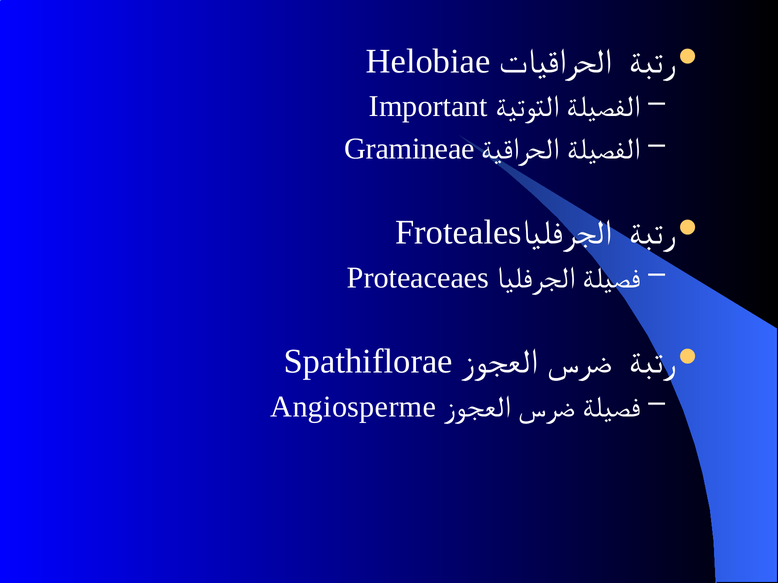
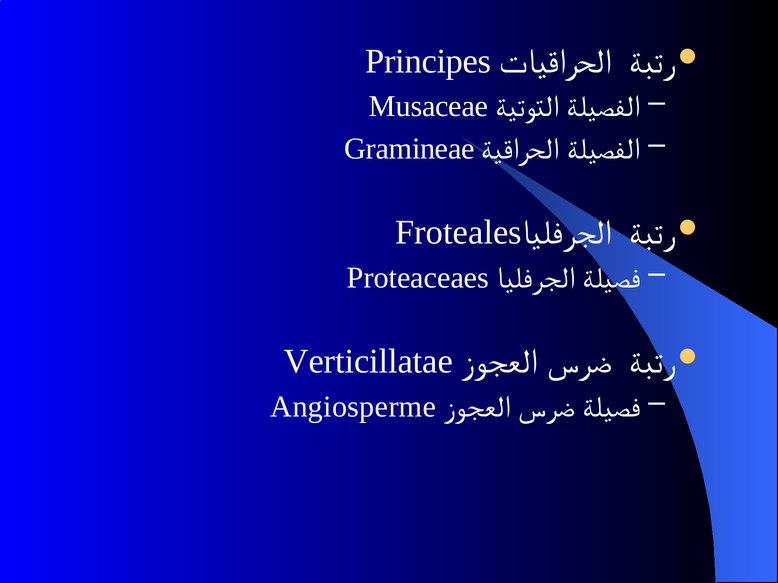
Helobiae: Helobiae -> Principes (428, 61)
Important: Important -> Musaceae (429, 107)
Spathiflorae: Spathiflorae -> Verticillatae (368, 362)
